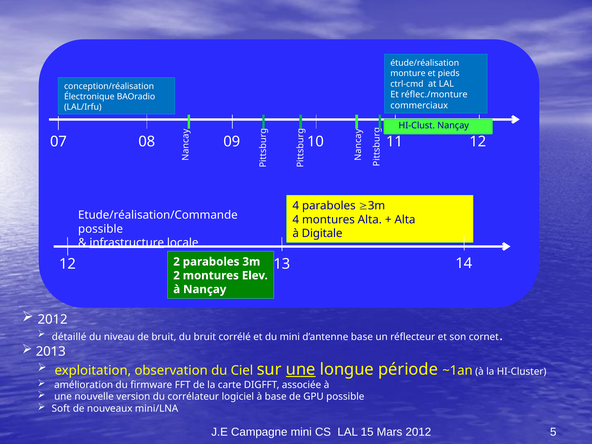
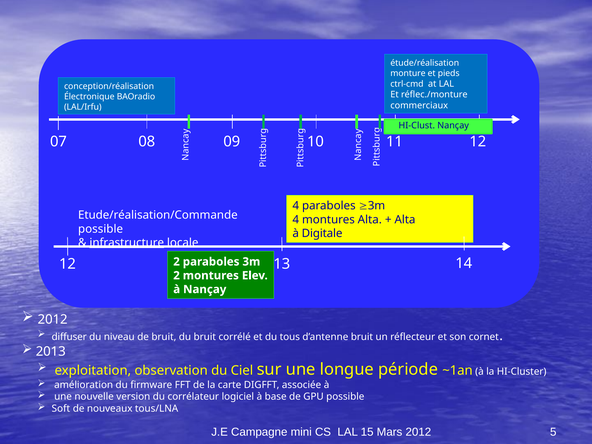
détaillé: détaillé -> diffuser (69, 337)
du mini: mini -> tous (290, 337)
d’antenne base: base -> bruit (362, 337)
une underline: present -> none (301, 369)
mini/LNA: mini/LNA -> tous/LNA (157, 408)
